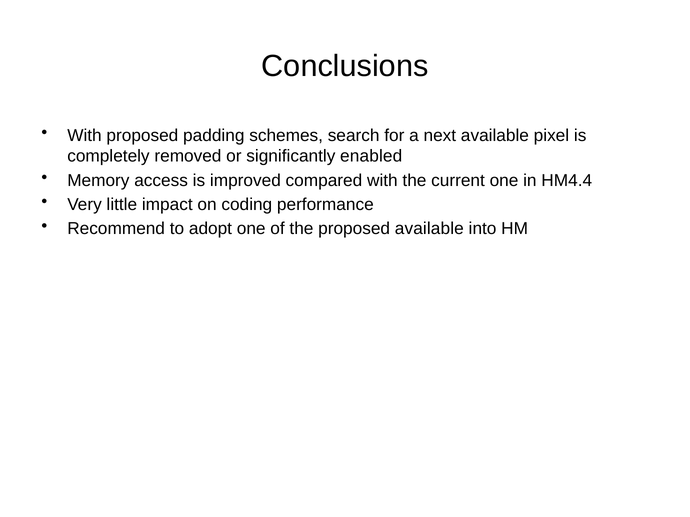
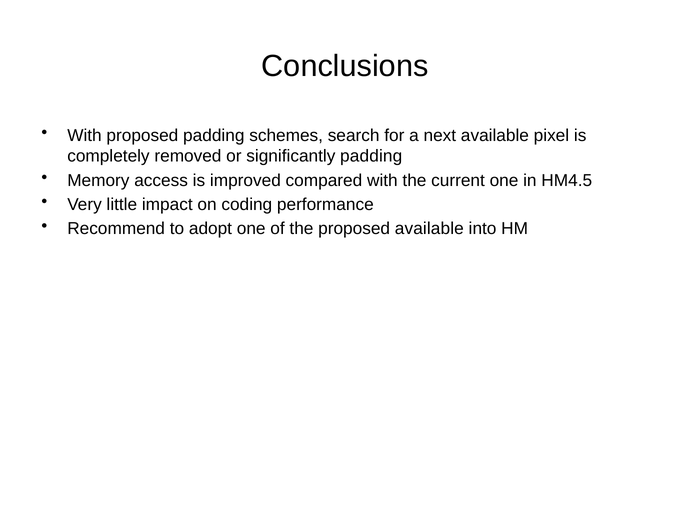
significantly enabled: enabled -> padding (371, 156)
HM4.4: HM4.4 -> HM4.5 (567, 181)
